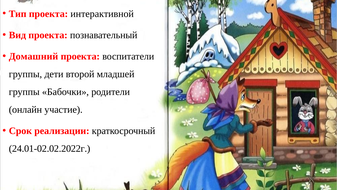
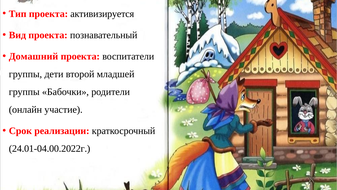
интерактивной: интерактивной -> активизируется (102, 14)
24.01-02.02.2022г: 24.01-02.02.2022г -> 24.01-04.00.2022г (50, 148)
